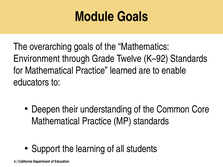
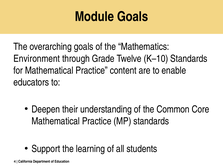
K–92: K–92 -> K–10 (156, 59)
learned: learned -> content (123, 71)
